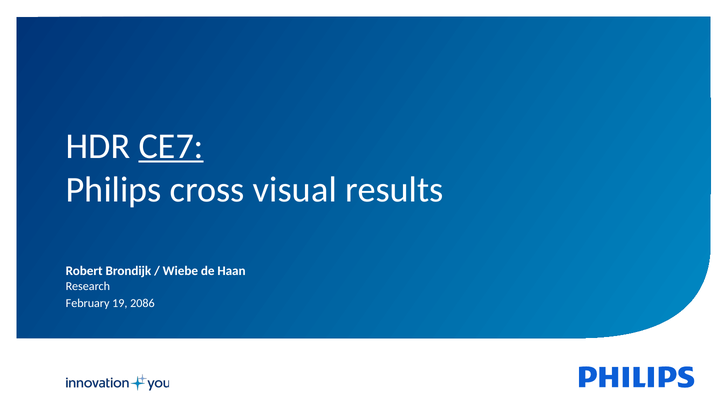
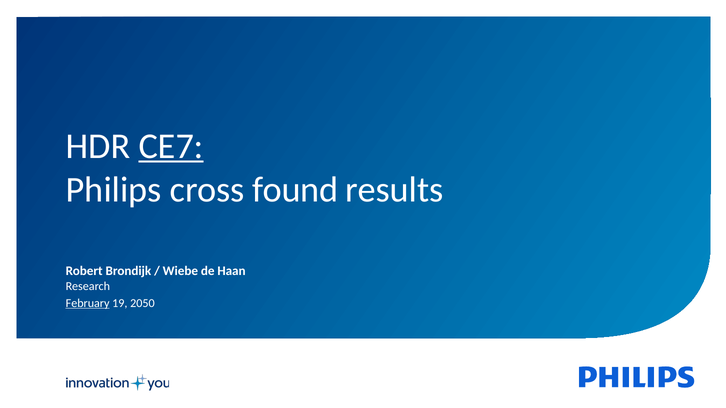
visual: visual -> found (295, 190)
February underline: none -> present (88, 303)
2086: 2086 -> 2050 (142, 303)
